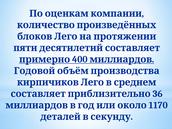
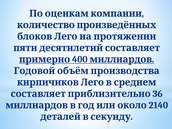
1170: 1170 -> 2140 (158, 105)
